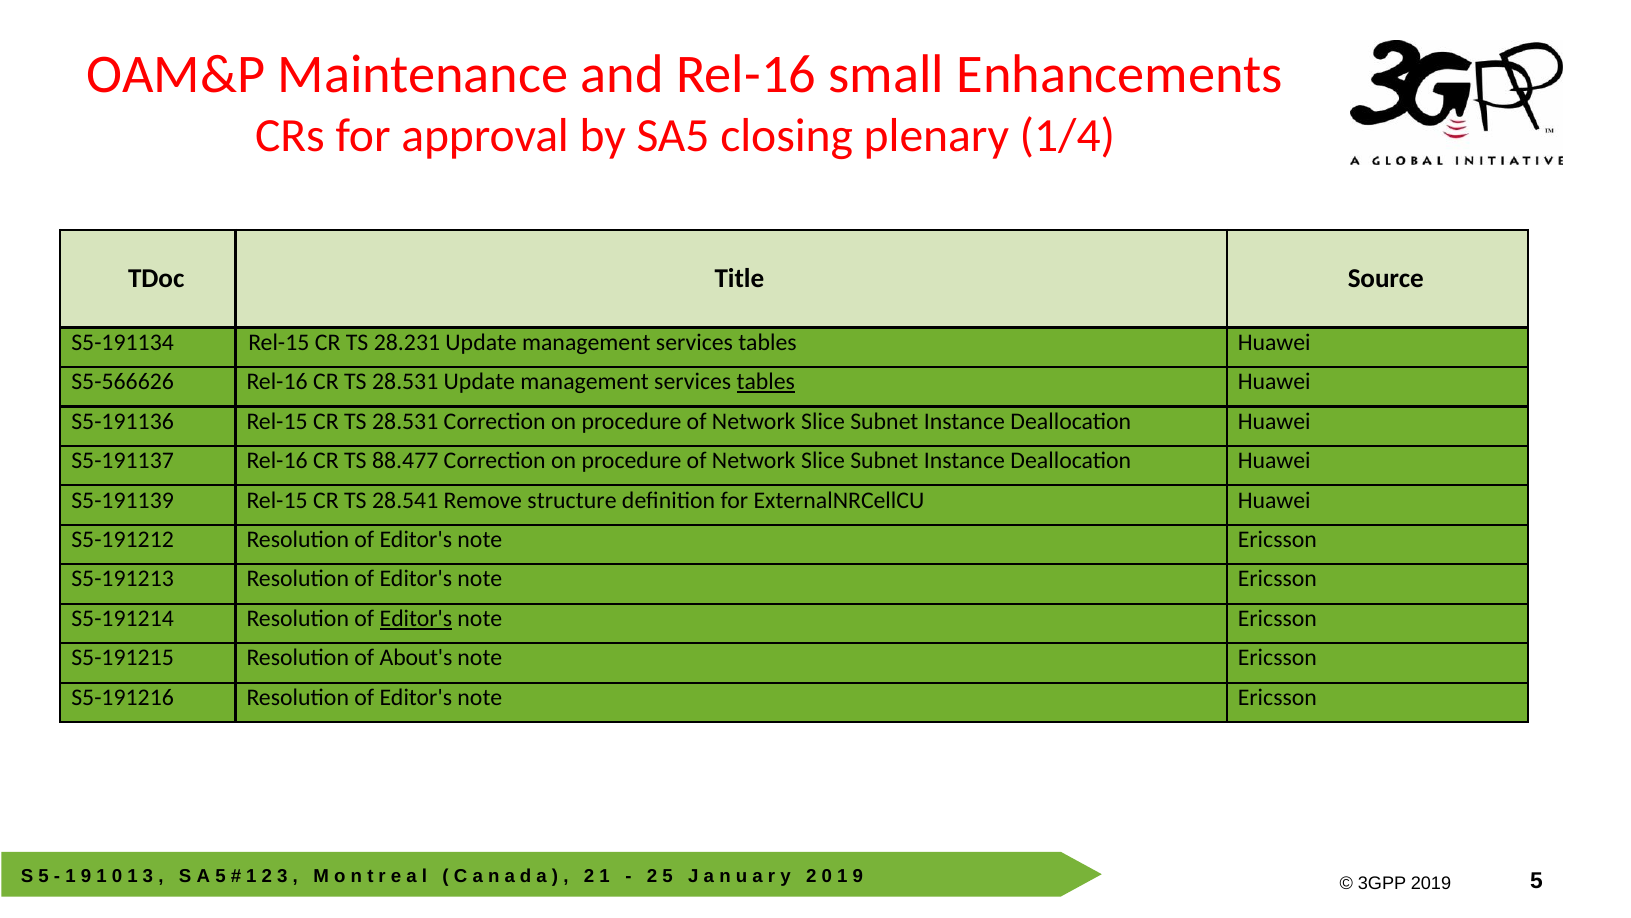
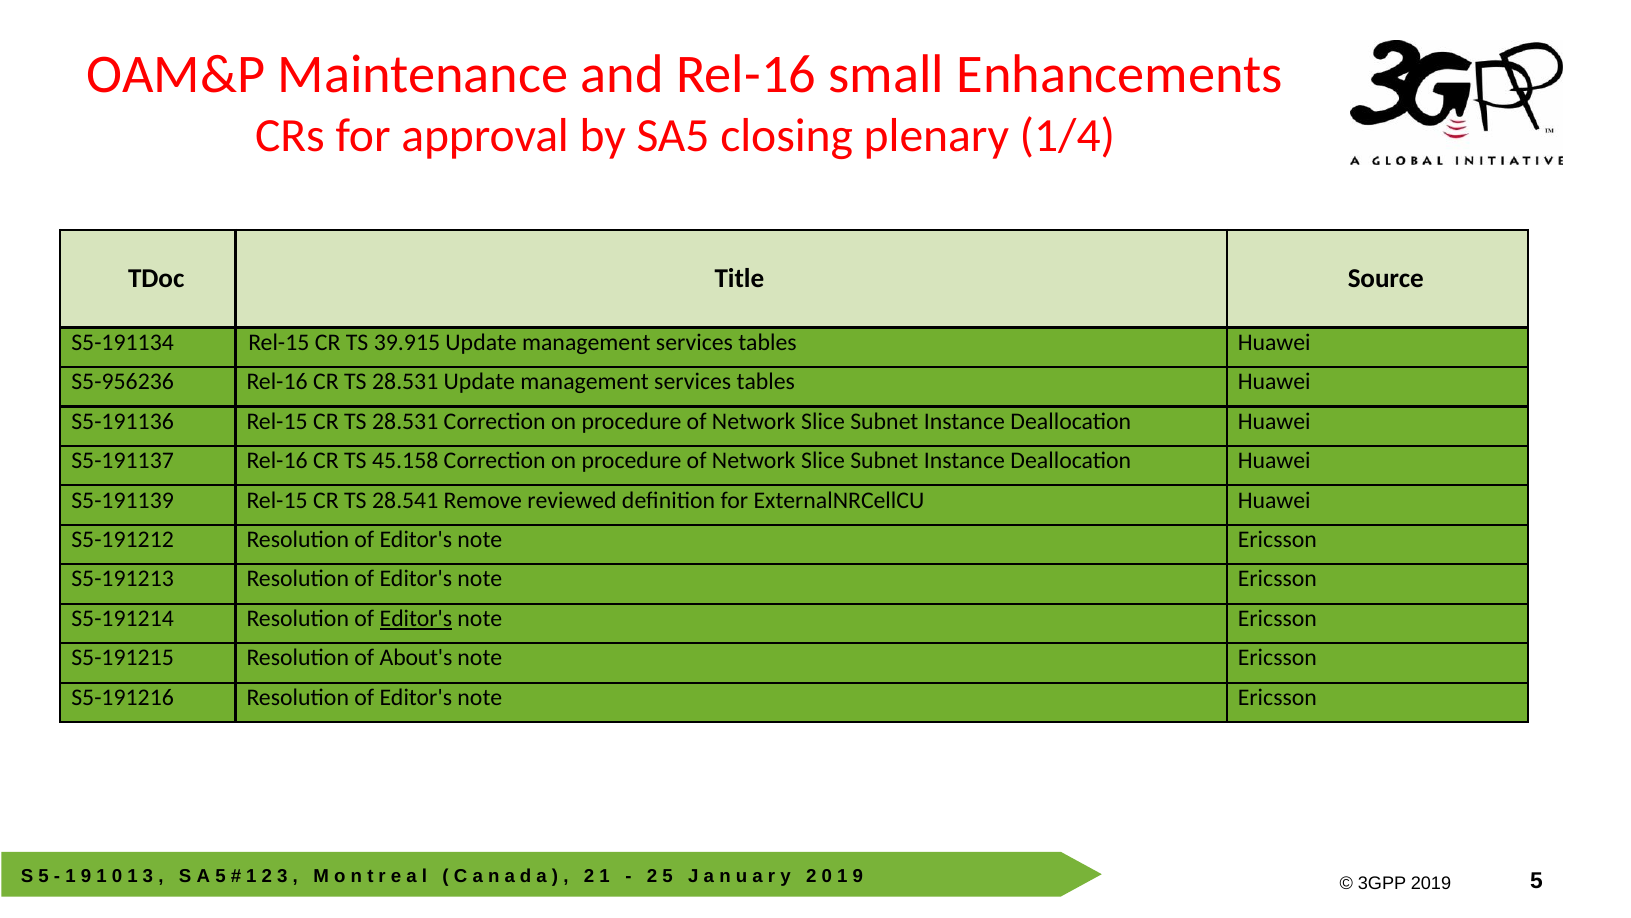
28.231: 28.231 -> 39.915 (407, 342)
S5-566626: S5-566626 -> S5-956236 (123, 382)
tables underline: present -> none (766, 382)
88.477: 88.477 -> 45.158 (405, 460)
structure: structure -> reviewed (572, 500)
